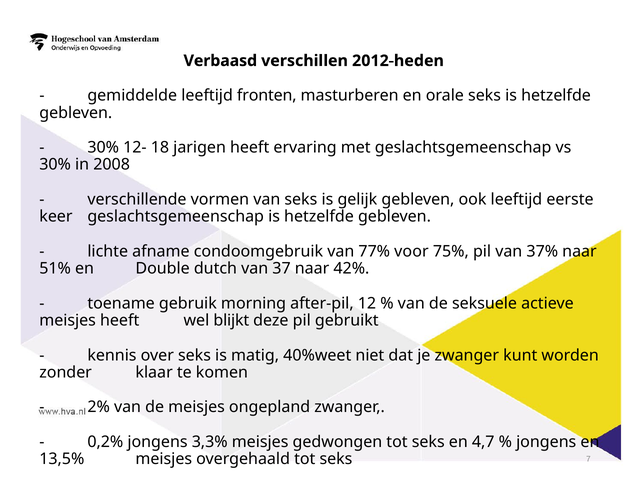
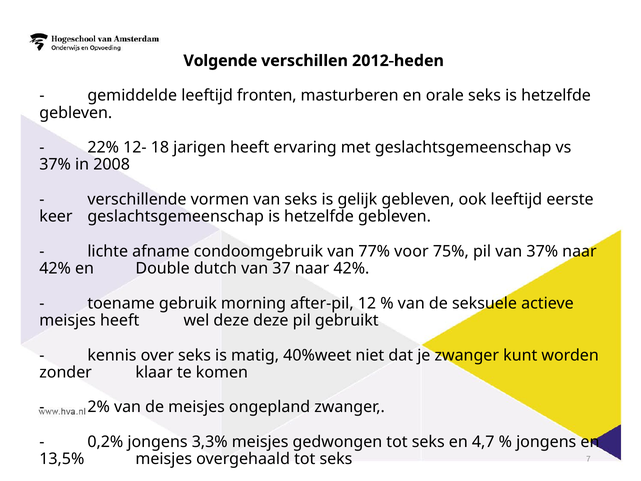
Verbaasd: Verbaasd -> Volgende (220, 61)
30%: 30% -> 22% (103, 147)
30%: 30% -> 37% (55, 165)
51%: 51% -> 42% (55, 268)
wel blijkt: blijkt -> deze (231, 320)
